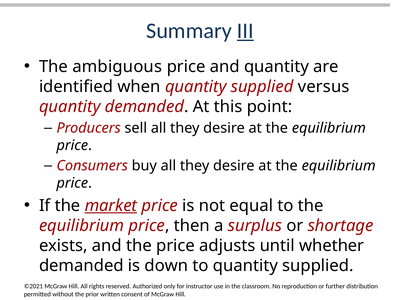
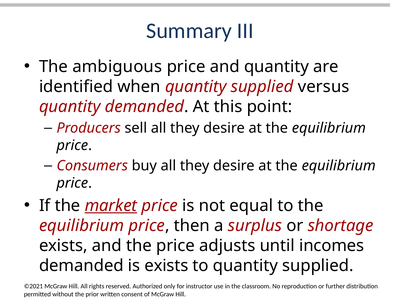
III underline: present -> none (245, 31)
whether: whether -> incomes (332, 246)
is down: down -> exists (166, 266)
